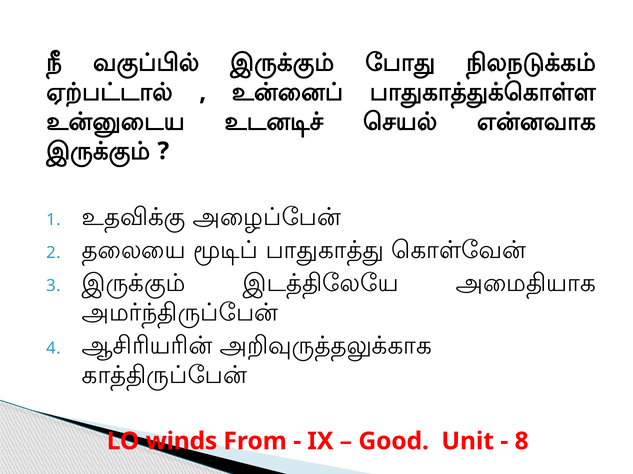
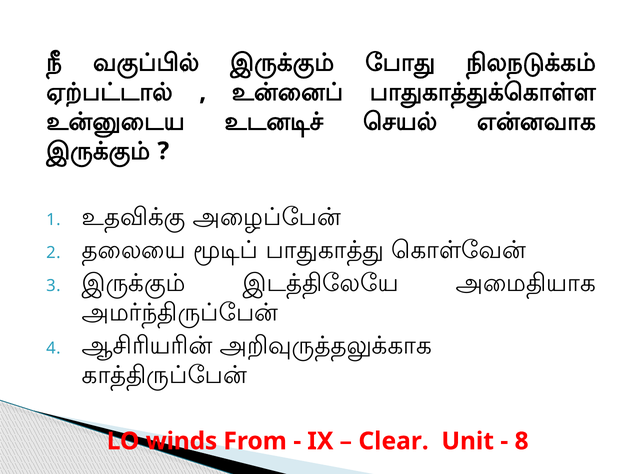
Good: Good -> Clear (394, 442)
